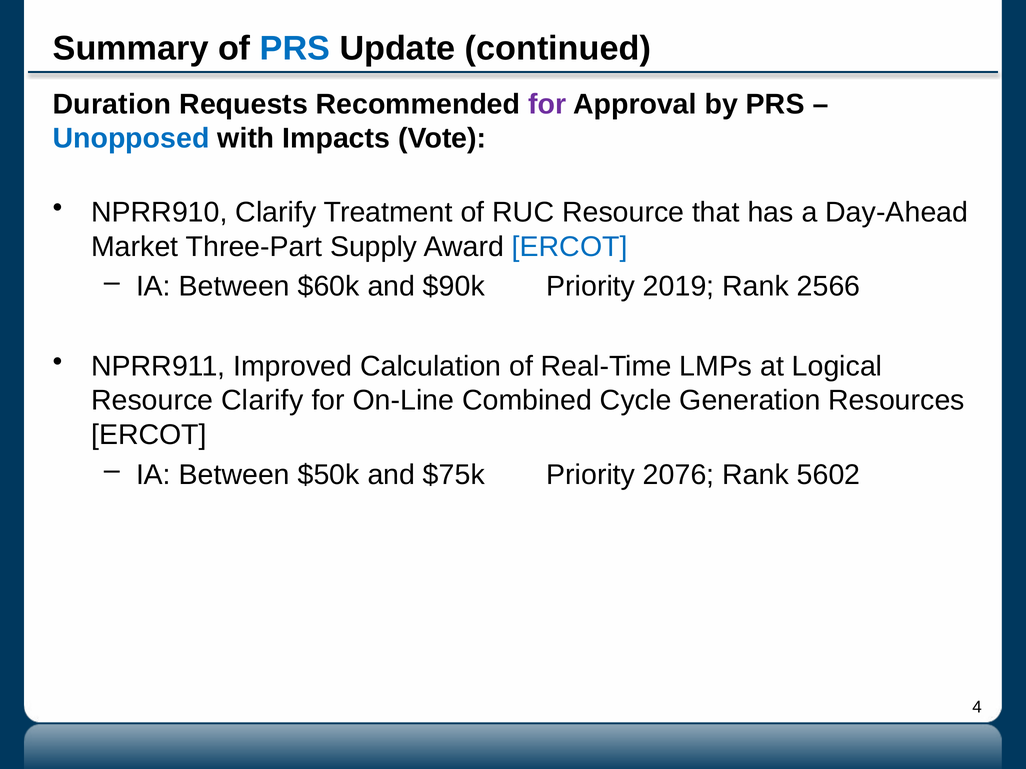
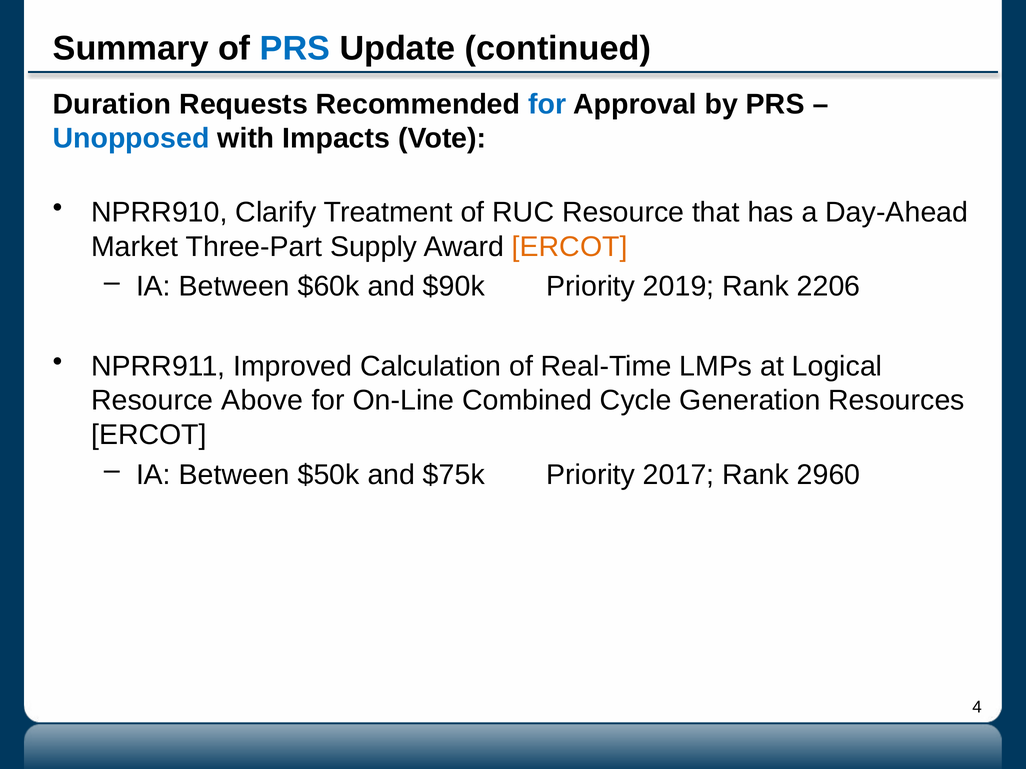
for colour: purple -> blue (547, 104)
ERCOT colour: blue -> orange (570, 247)
2566: 2566 -> 2206 (829, 287)
Resource Clarify: Clarify -> Above (262, 401)
2076: 2076 -> 2017 (679, 475)
5602: 5602 -> 2960 (829, 475)
